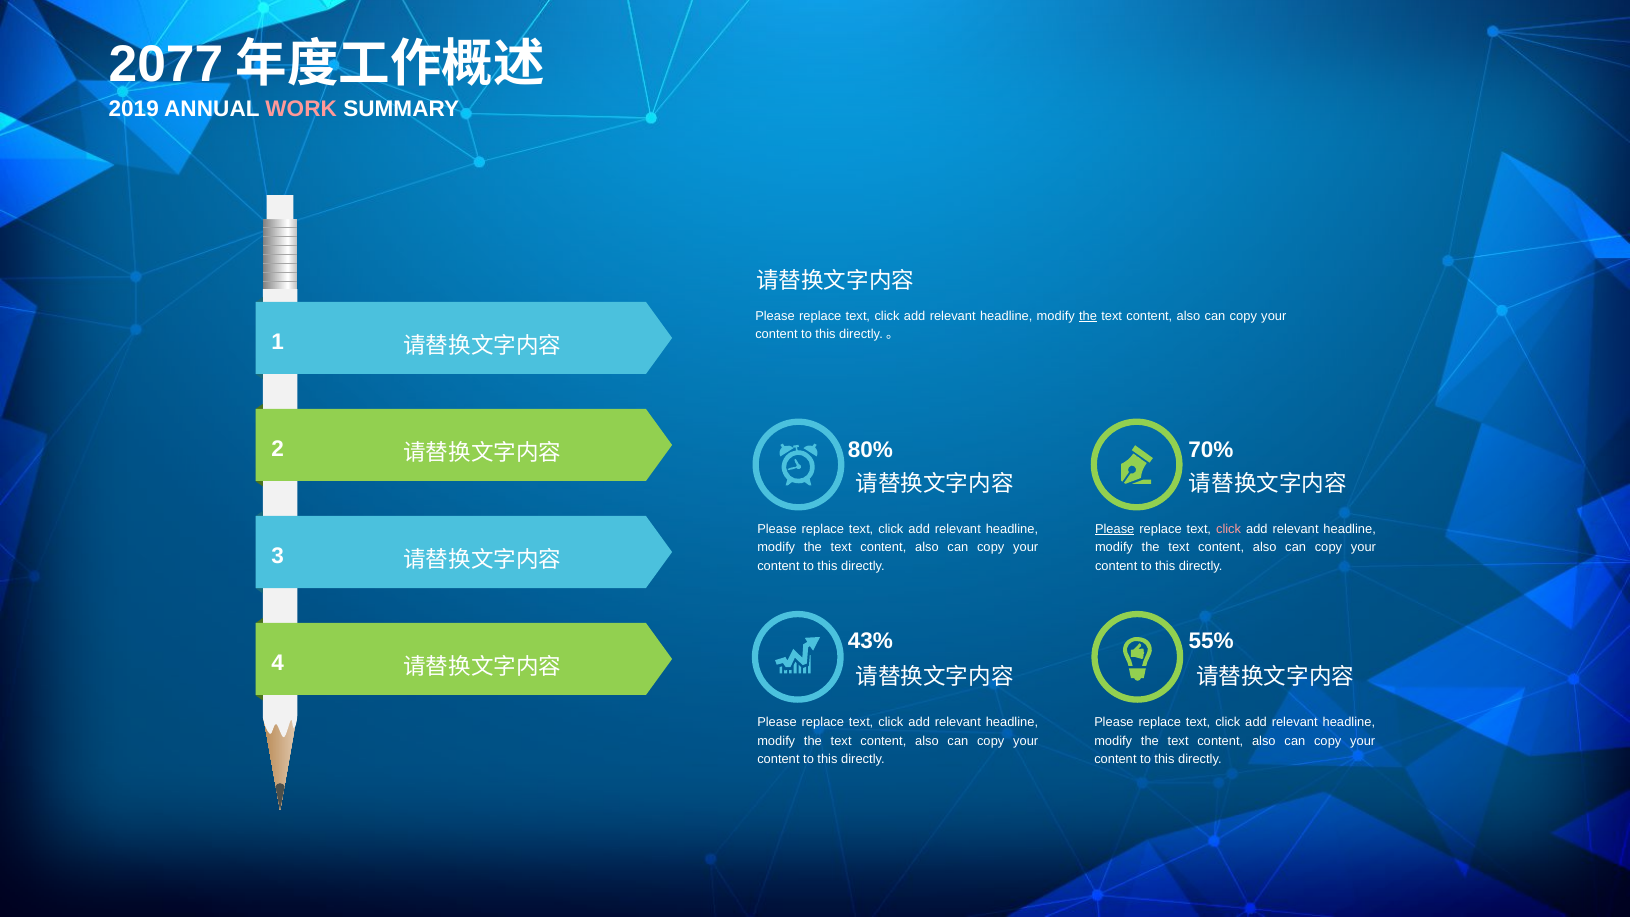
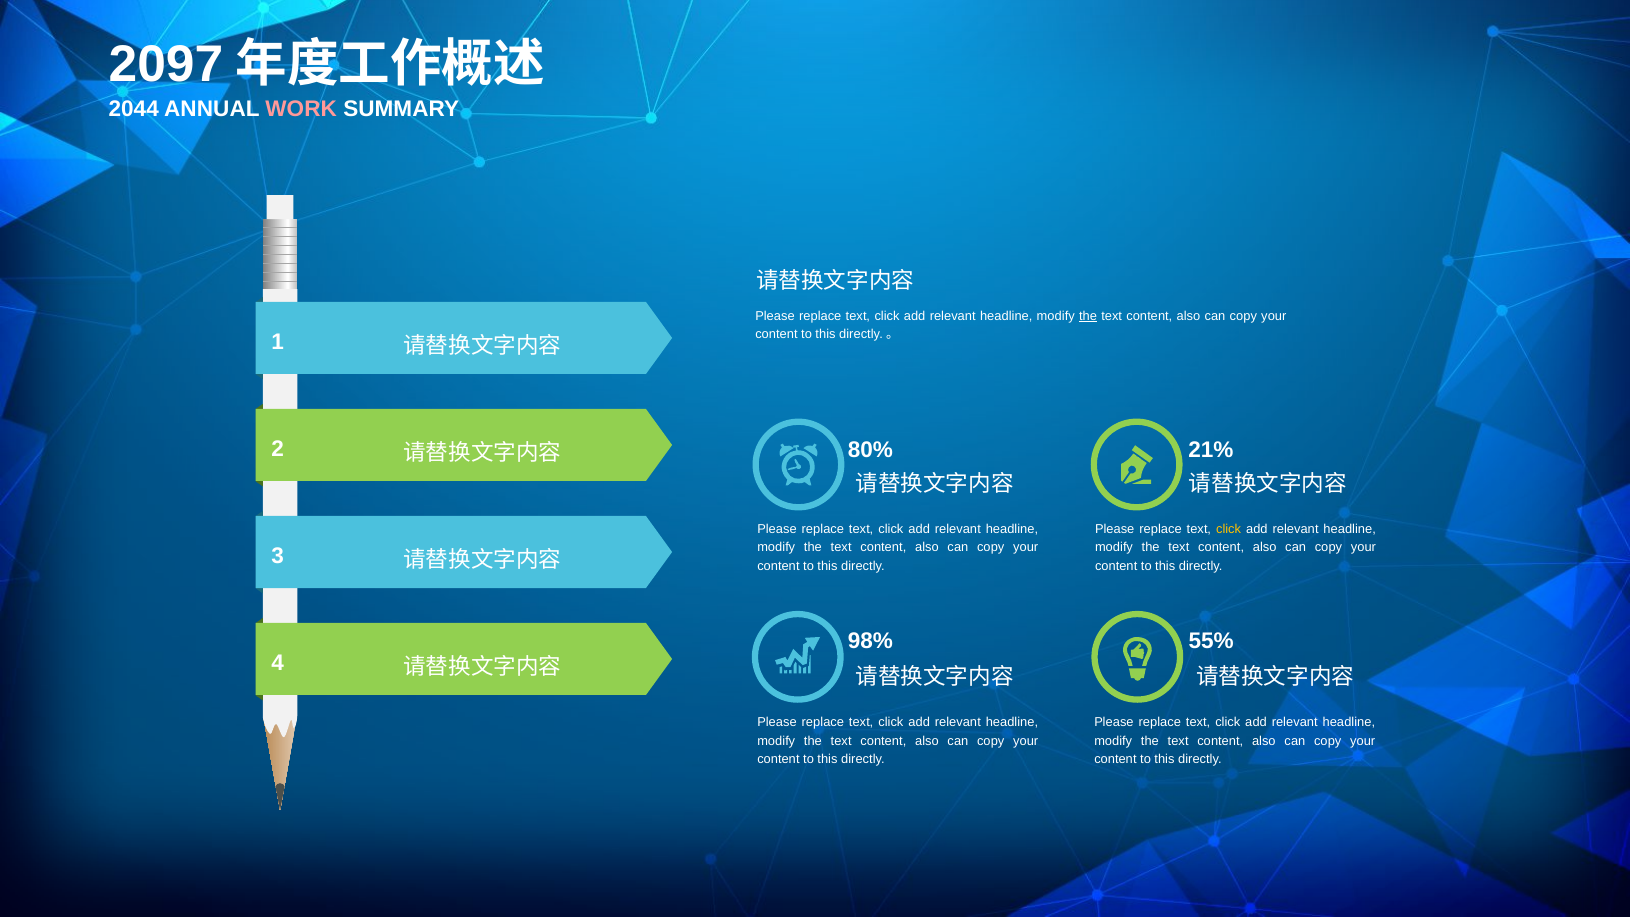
2077: 2077 -> 2097 (166, 64)
2019: 2019 -> 2044 (134, 109)
70%: 70% -> 21% (1211, 450)
Please underline: present -> none (1115, 529)
click colour: pink -> yellow (1229, 529)
43%: 43% -> 98% (870, 641)
